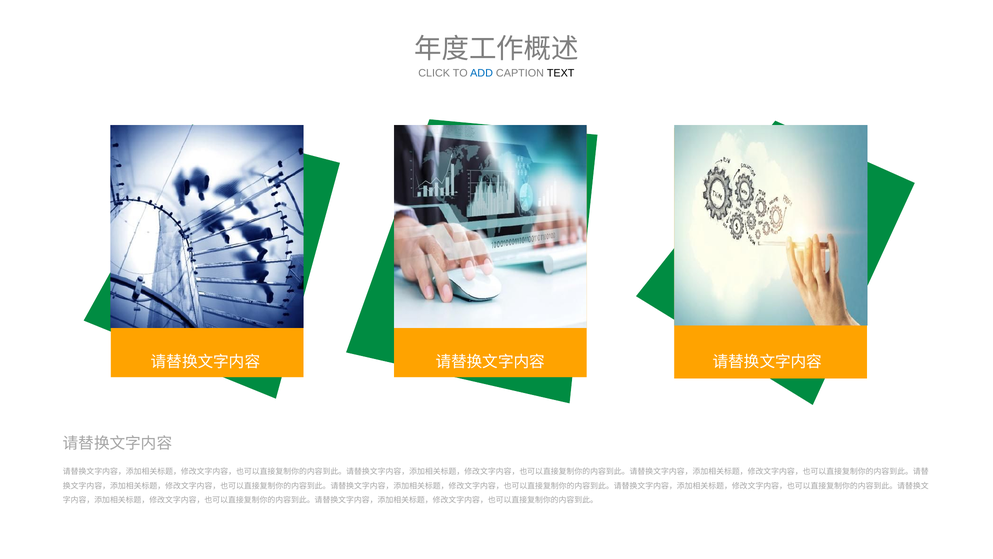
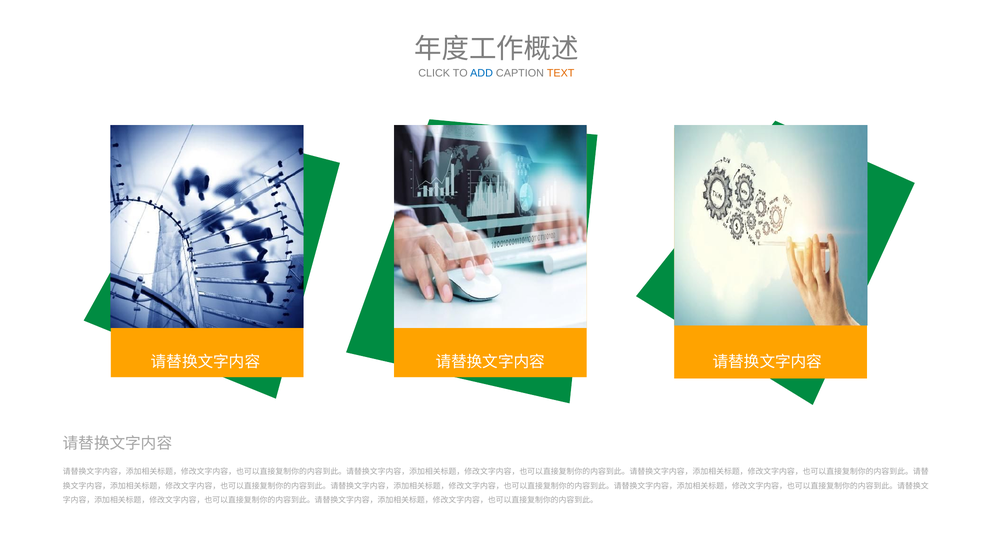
TEXT colour: black -> orange (561, 73)
